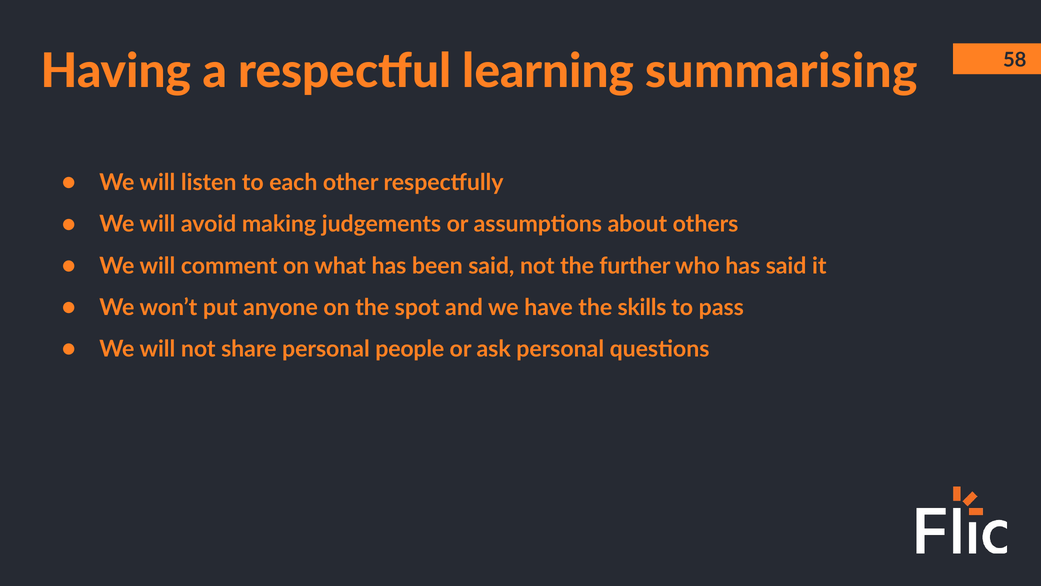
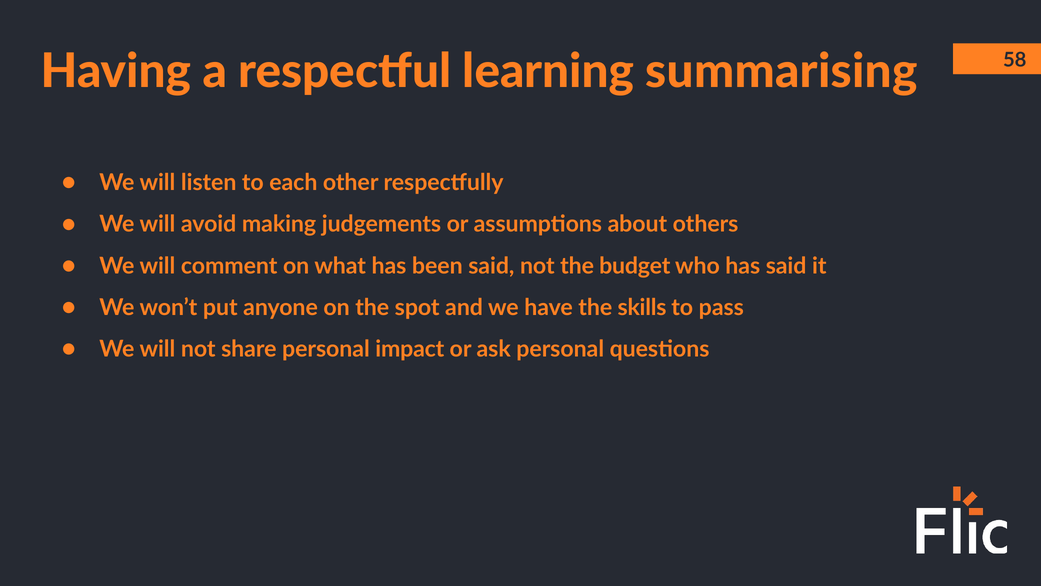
further: further -> budget (635, 266)
people: people -> impact (410, 349)
